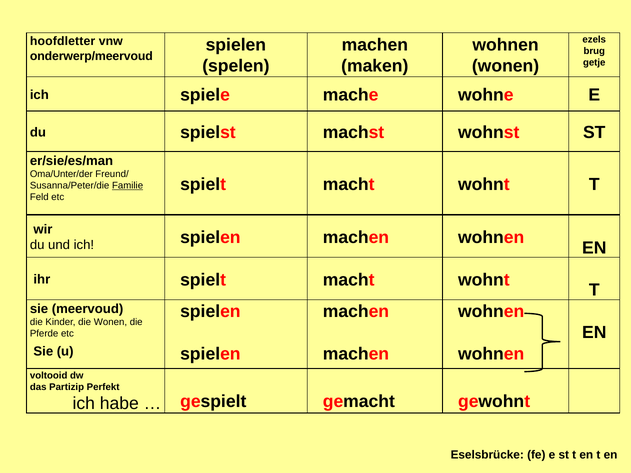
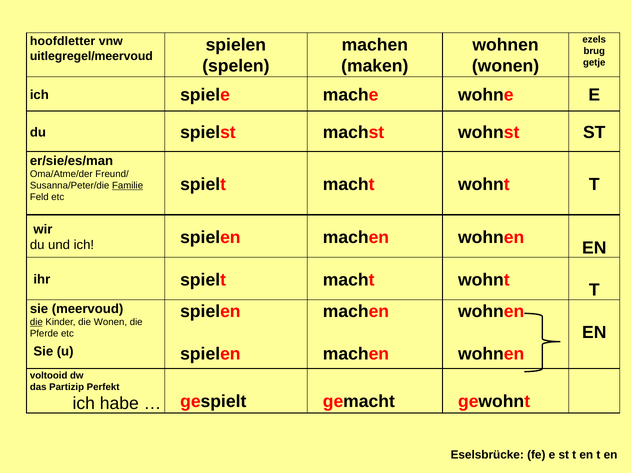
onderwerp/meervoud: onderwerp/meervoud -> uitlegregel/meervoud (91, 56)
Oma/Unter/der: Oma/Unter/der -> Oma/Atme/der (61, 174)
die underline: none -> present (36, 322)
